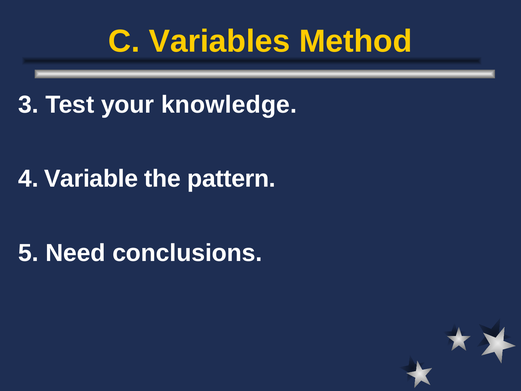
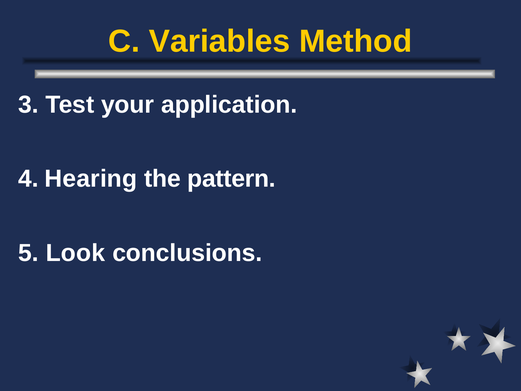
knowledge: knowledge -> application (229, 105)
Variable: Variable -> Hearing (91, 179)
Need: Need -> Look (75, 253)
